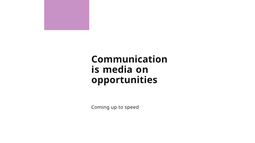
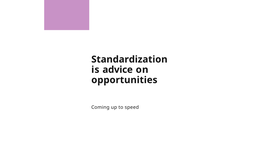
Communication: Communication -> Standardization (129, 60)
media: media -> advice (118, 70)
